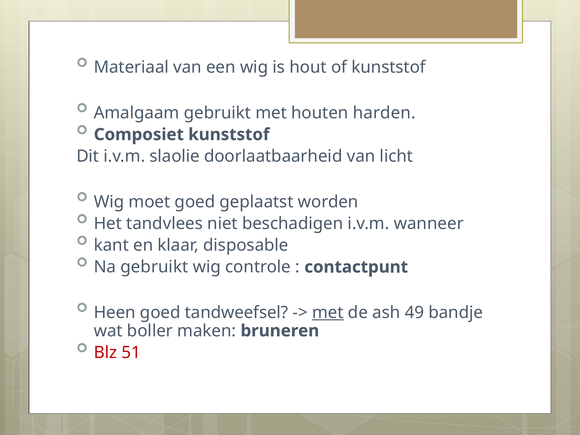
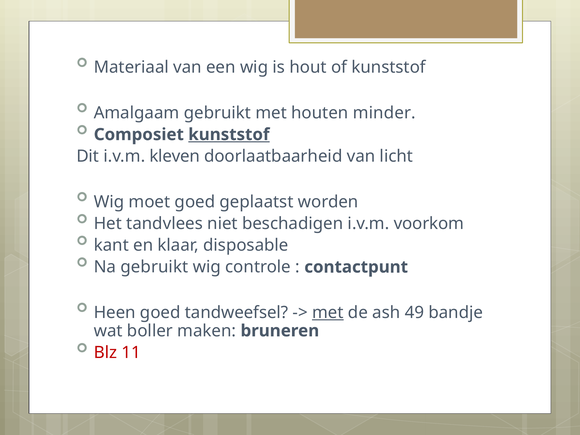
harden: harden -> minder (384, 113)
kunststof underline: none -> present (229, 135)
slaolie: slaolie -> kleven (175, 156)
wanneer: wanneer -> voorkom (429, 224)
51: 51 -> 11 (131, 353)
